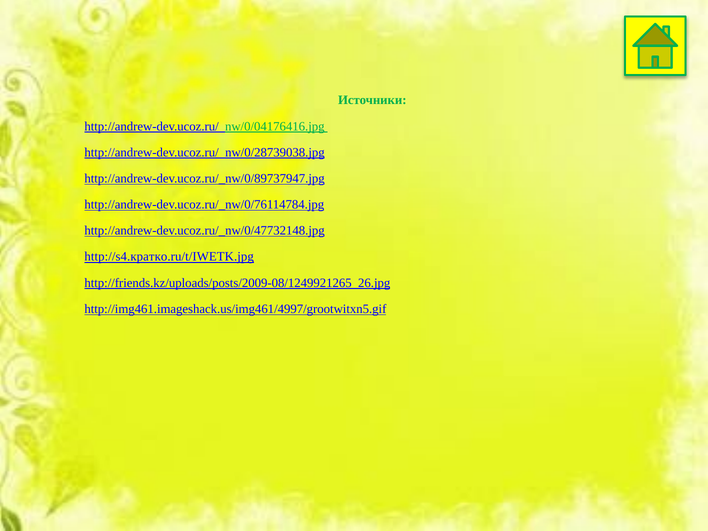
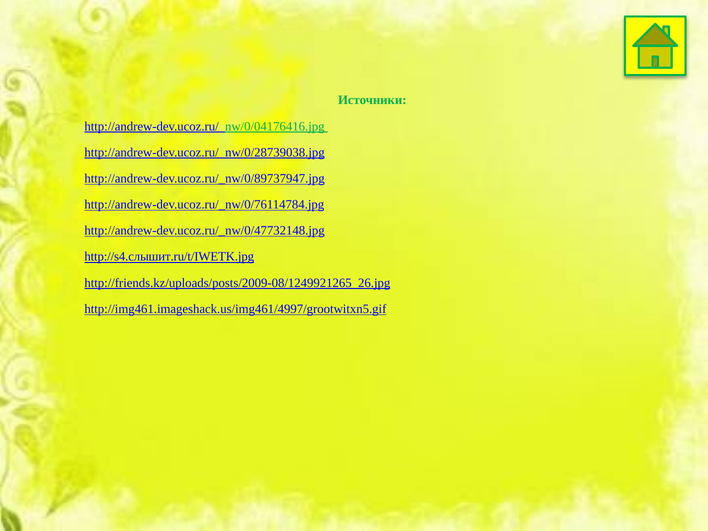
http://s4.кратко.ru/t/IWETK.jpg: http://s4.кратко.ru/t/IWETK.jpg -> http://s4.слышит.ru/t/IWETK.jpg (169, 257)
